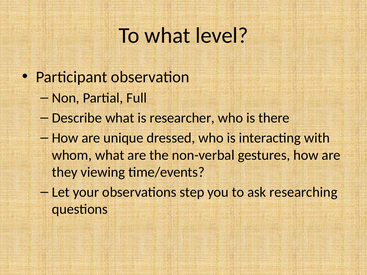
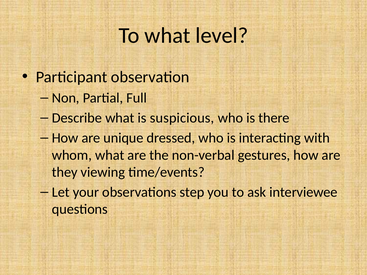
researcher: researcher -> suspicious (182, 118)
researching: researching -> interviewee (303, 192)
